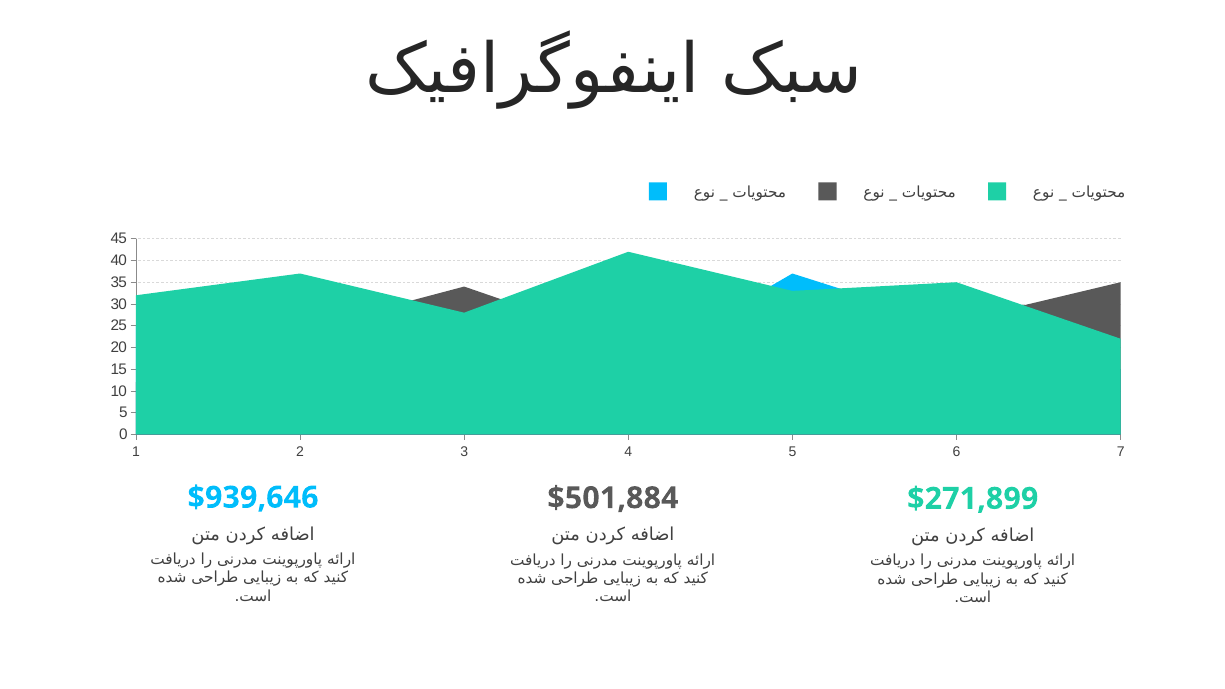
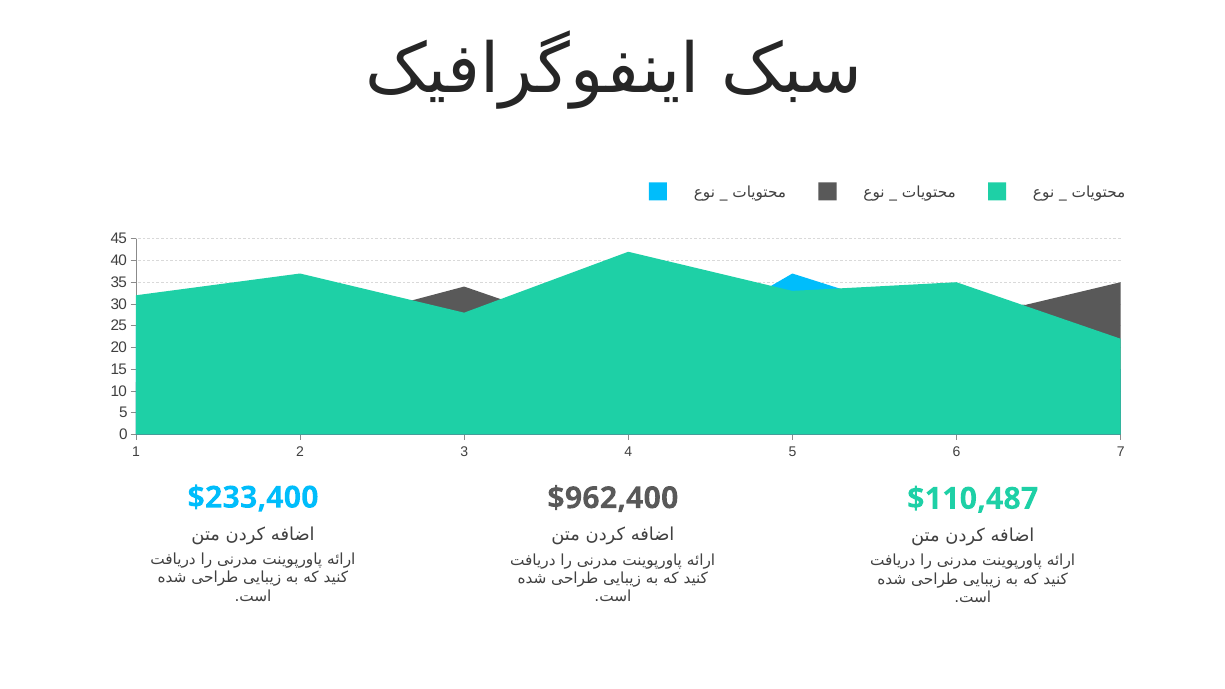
$939,646: $939,646 -> $233,400 (253, 498)
$501,884: $501,884 -> $962,400 (613, 498)
$271,899: $271,899 -> $110,487 (973, 499)
